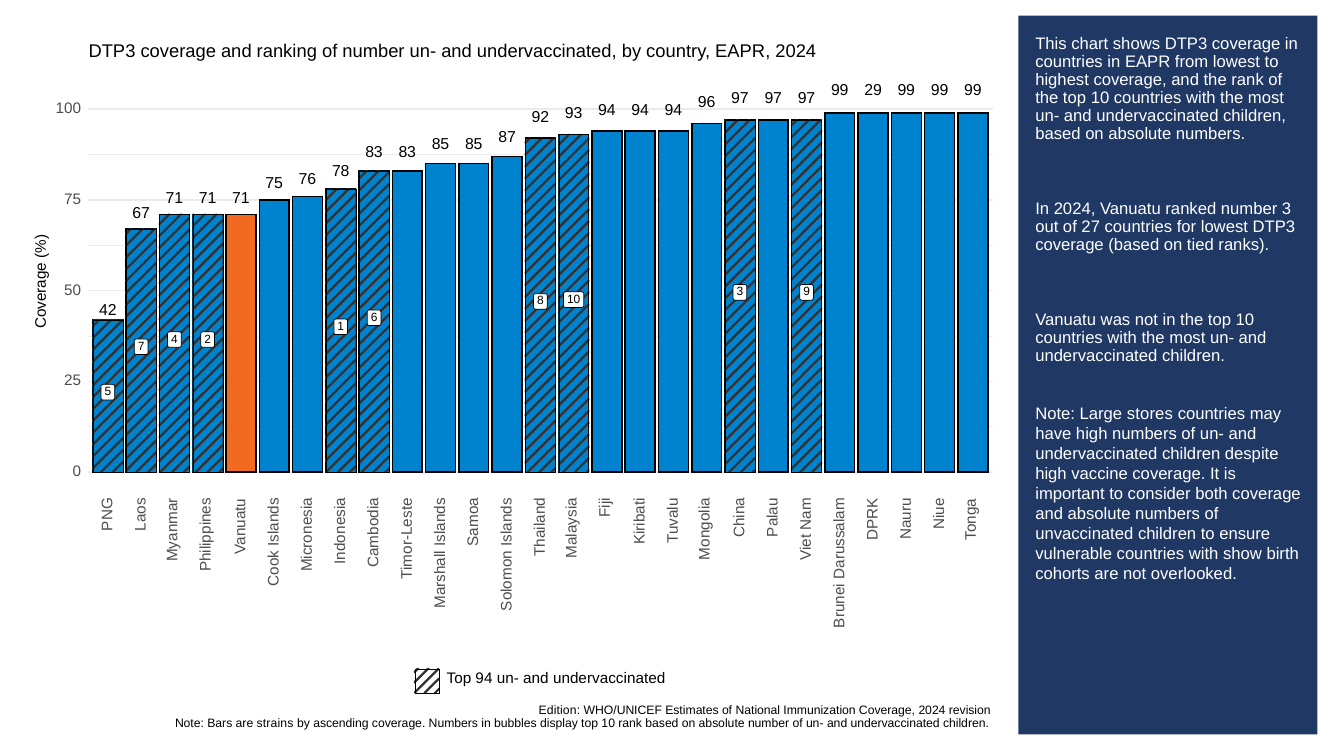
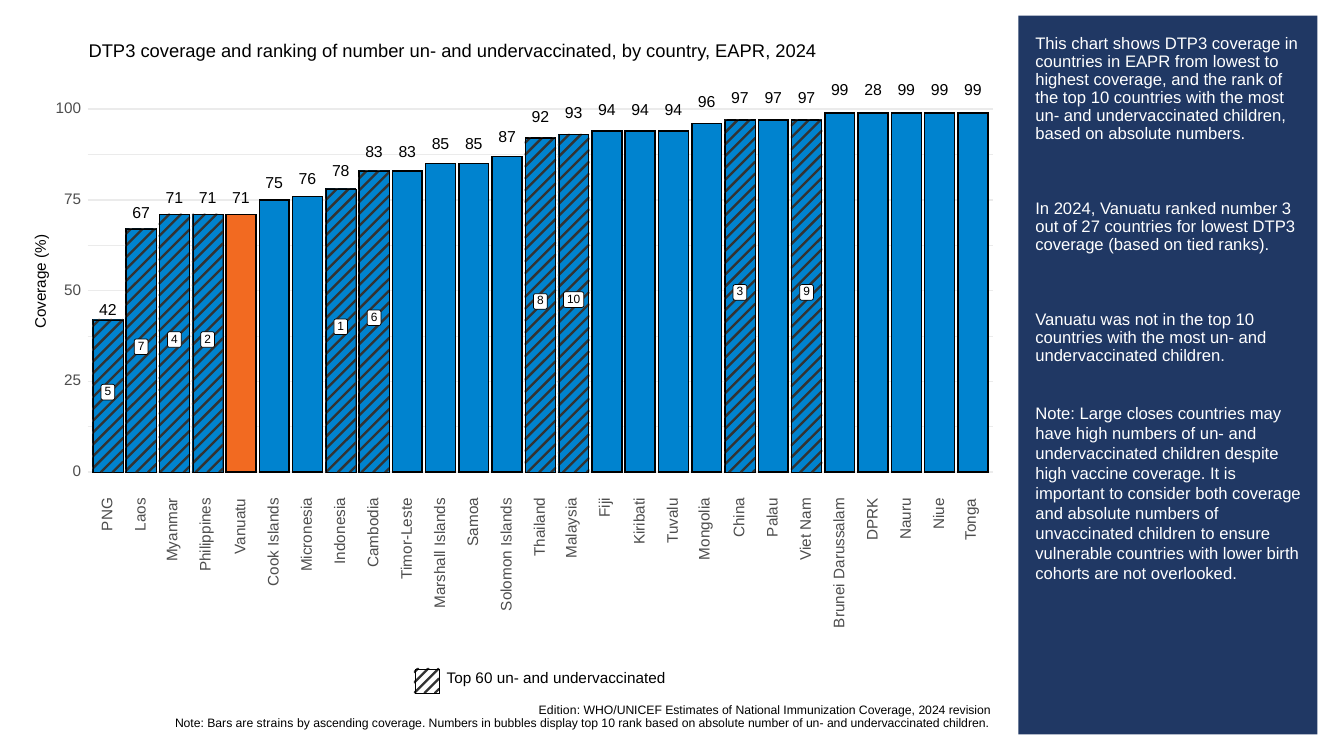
29: 29 -> 28 (873, 91)
stores: stores -> closes (1150, 415)
show: show -> lower (1243, 555)
Top 94: 94 -> 60 (484, 679)
